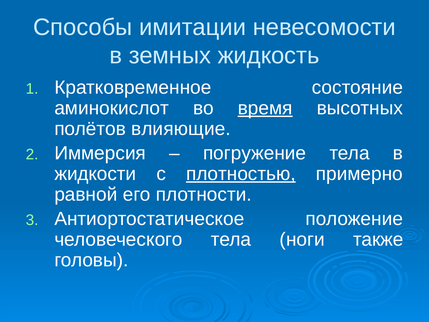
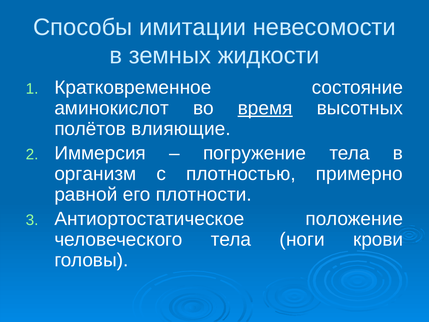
жидкость: жидкость -> жидкости (269, 56)
жидкости: жидкости -> организм (95, 174)
плотностью underline: present -> none (241, 174)
также: также -> крови (378, 239)
